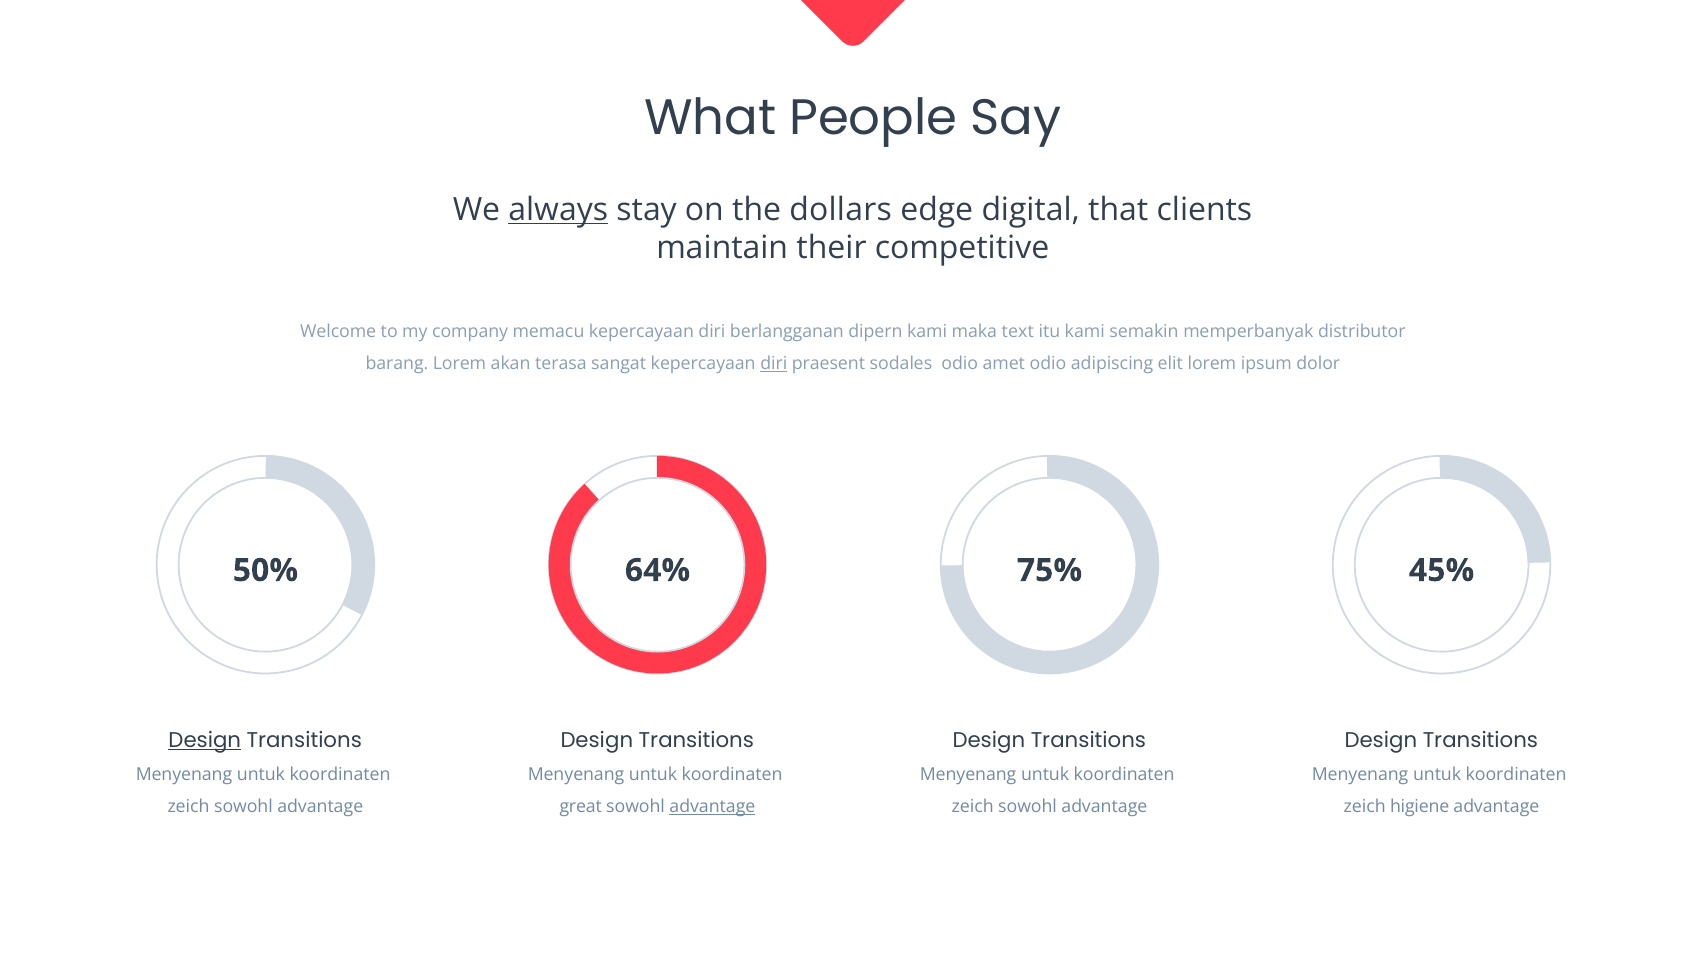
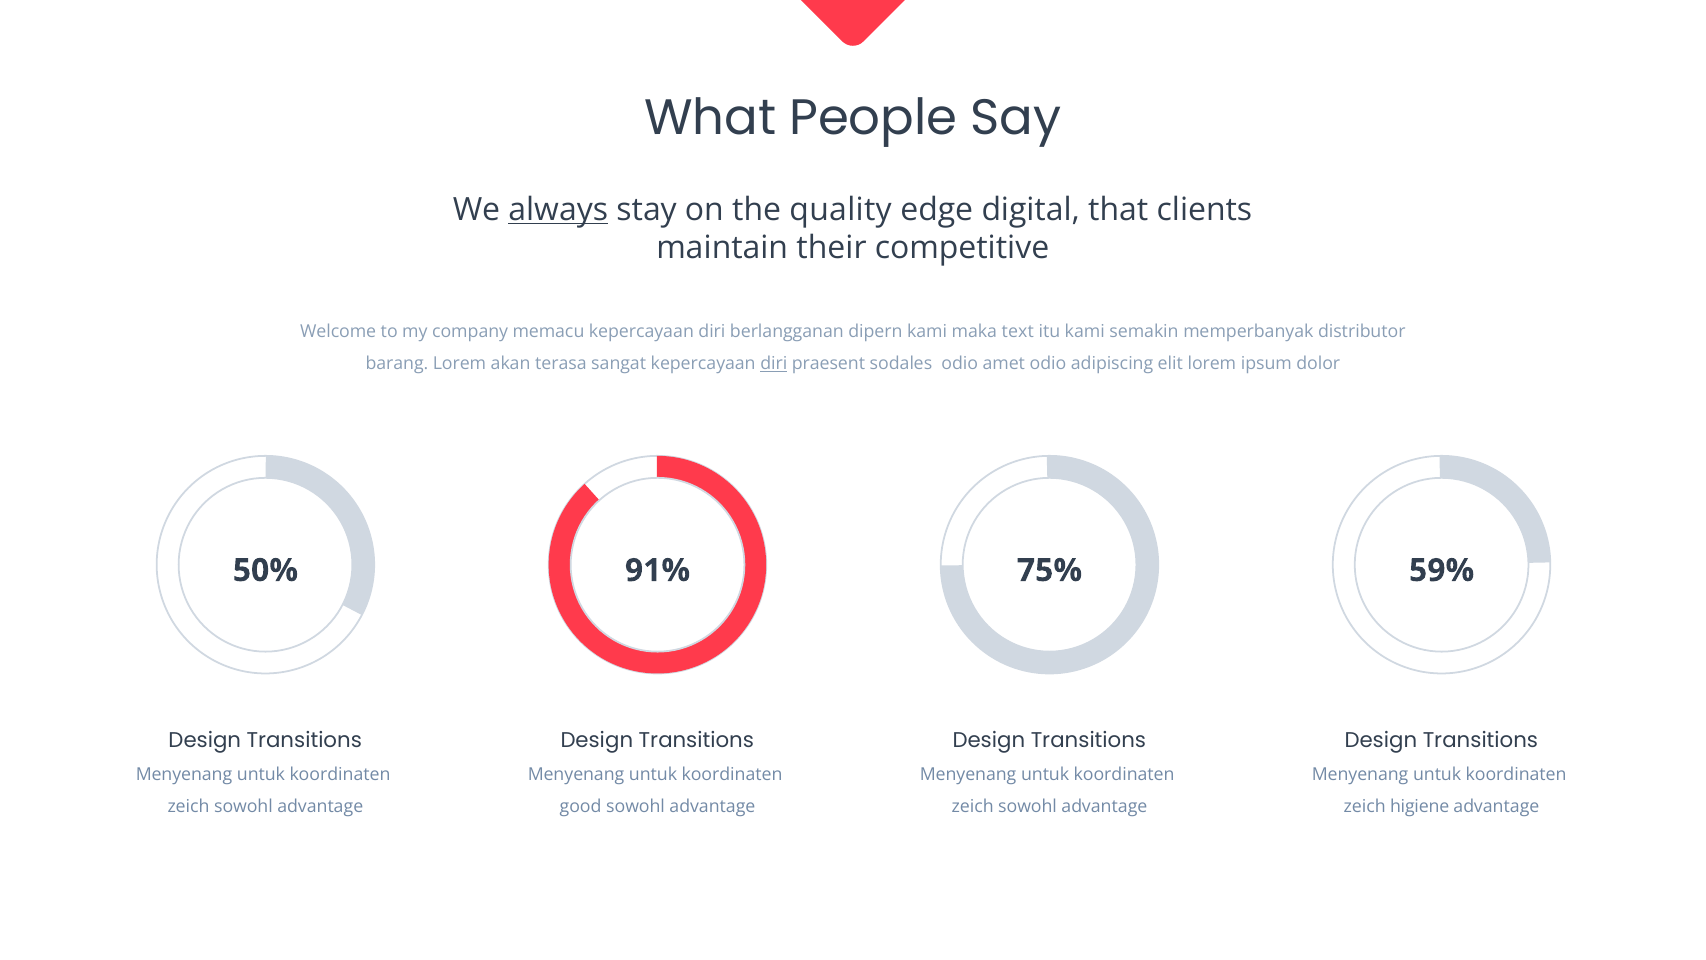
dollars: dollars -> quality (841, 210)
64%: 64% -> 91% (658, 570)
45%: 45% -> 59% (1442, 570)
Design underline: present -> none (205, 740)
great: great -> good (581, 806)
advantage underline: present -> none (712, 806)
